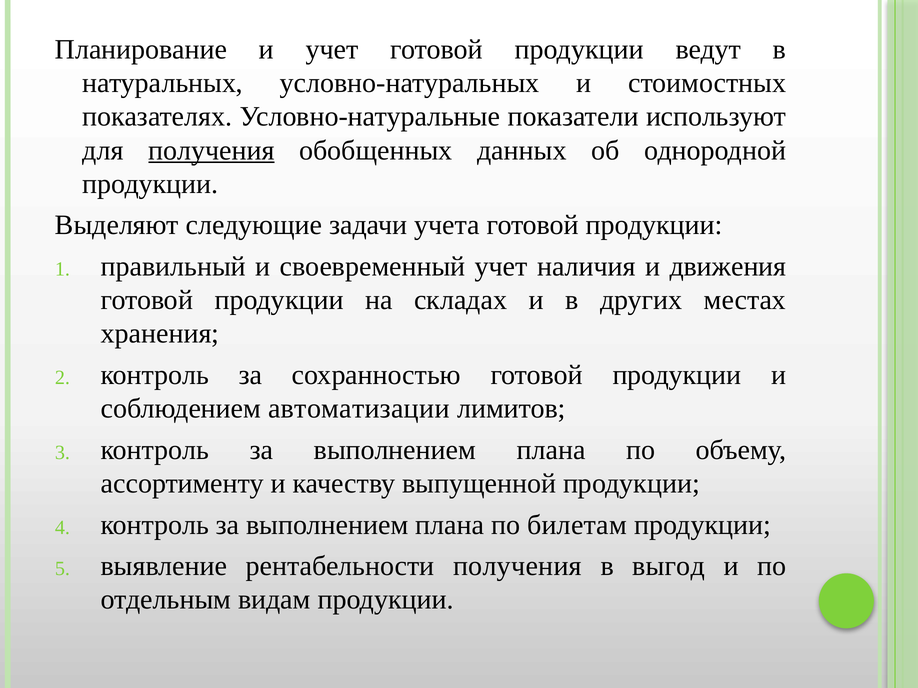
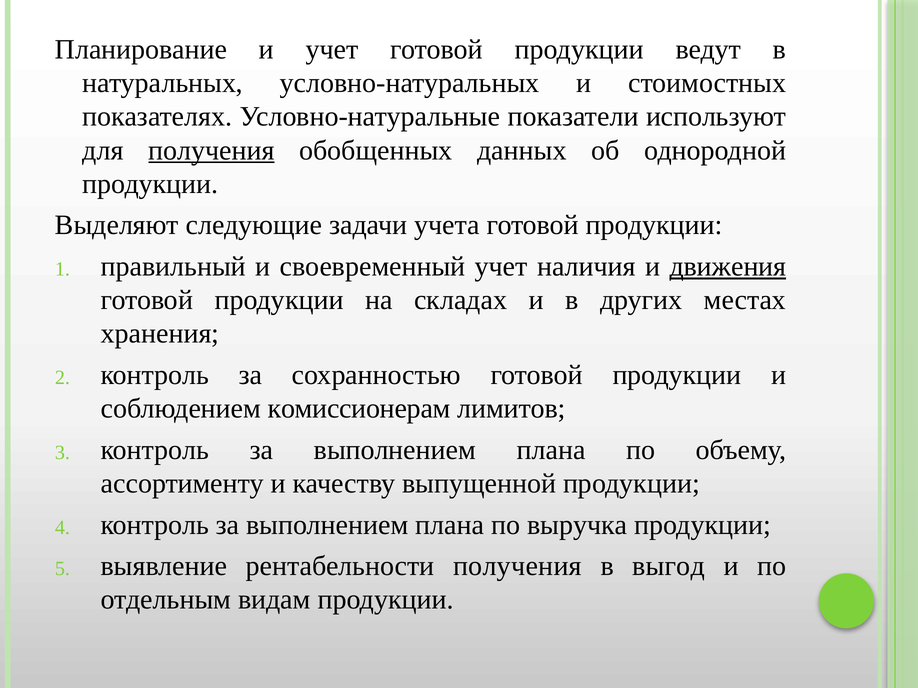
движения underline: none -> present (728, 267)
автоматизации: автоматизации -> комиссионерам (359, 409)
билетам: билетам -> выручка (577, 525)
